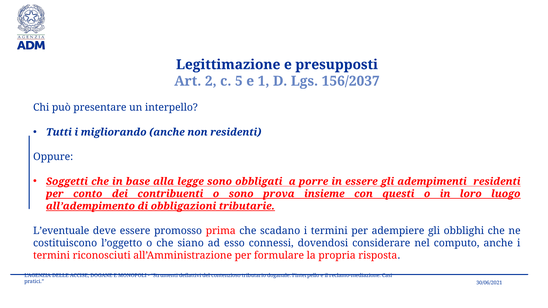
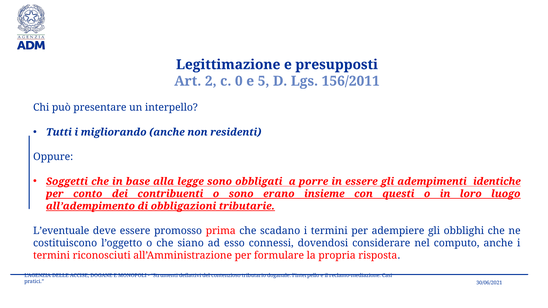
5: 5 -> 0 (239, 81)
1: 1 -> 5 (264, 81)
156/2037: 156/2037 -> 156/2011 (351, 81)
adempimenti residenti: residenti -> identiche (497, 182)
prova: prova -> erano (279, 194)
